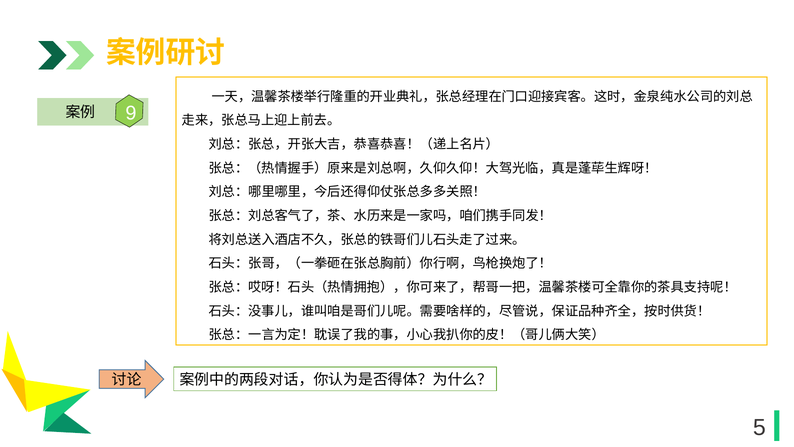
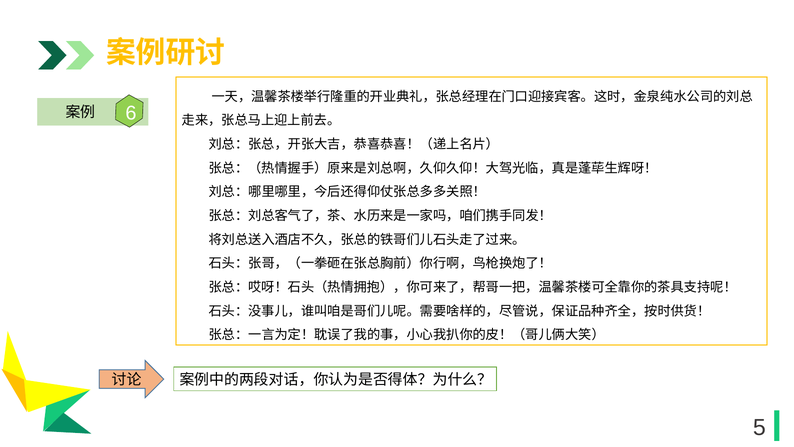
9: 9 -> 6 (131, 113)
